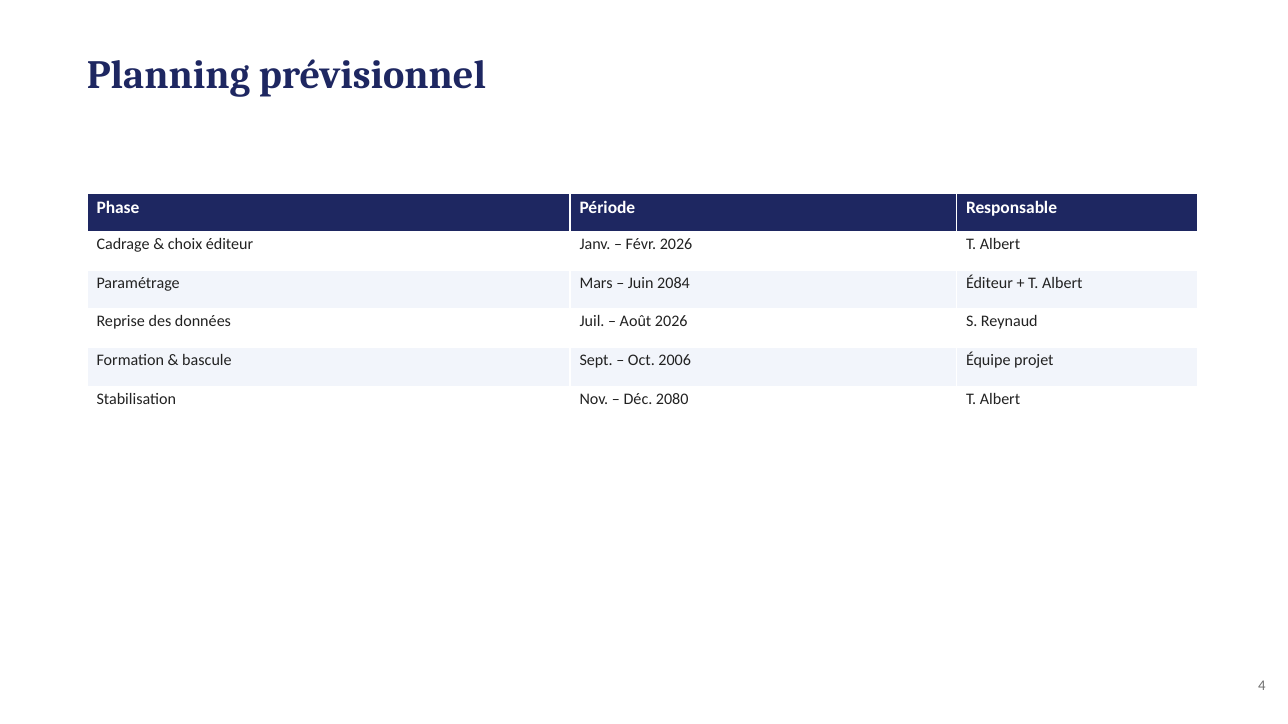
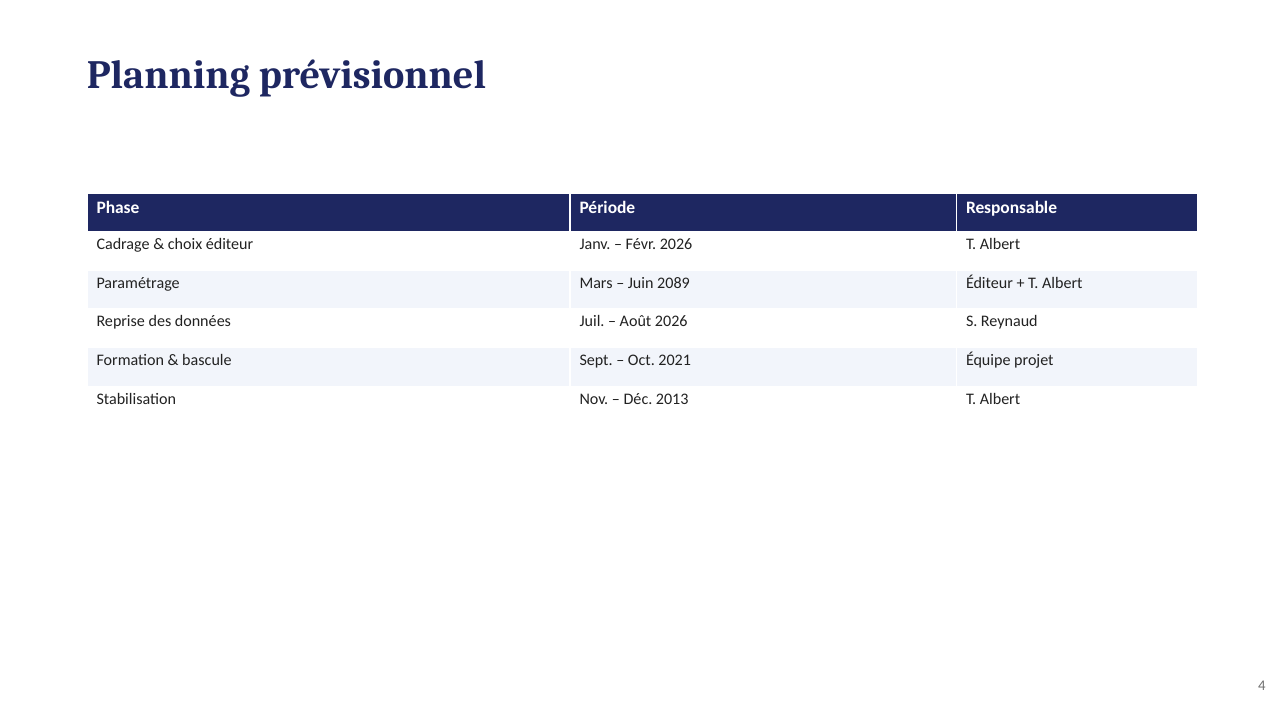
2084: 2084 -> 2089 (674, 283)
2006: 2006 -> 2021 (675, 360)
2080: 2080 -> 2013 (672, 399)
